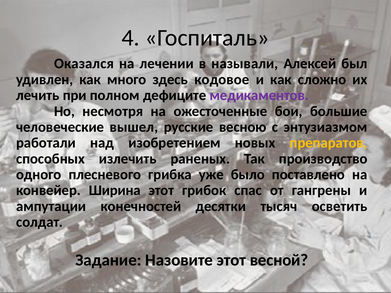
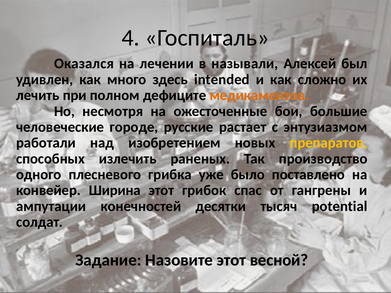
кодовое: кодовое -> intended (222, 80)
медикаментов colour: purple -> orange (259, 95)
вышел: вышел -> городе (134, 127)
весною: весною -> растает (243, 127)
осветить: осветить -> potential (340, 206)
